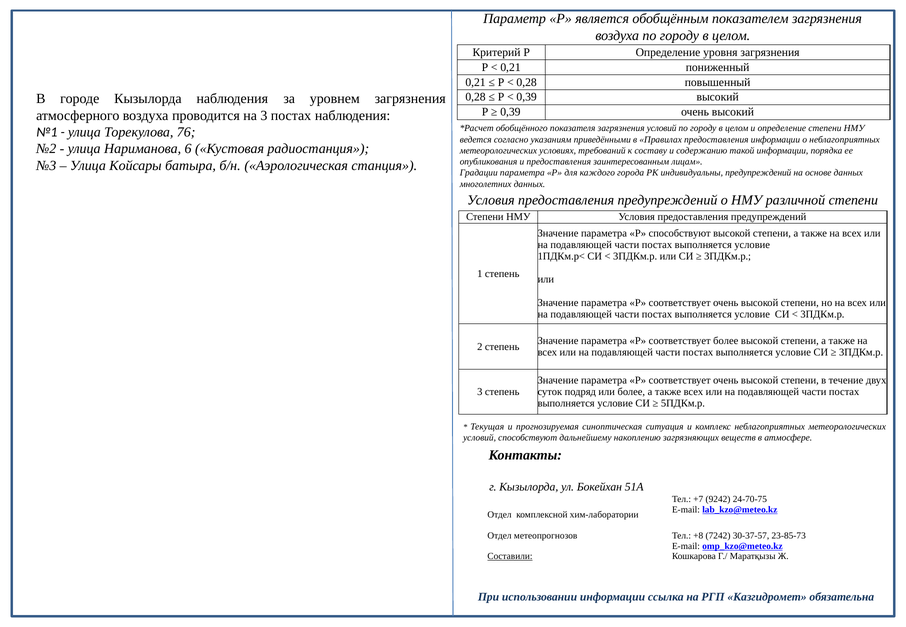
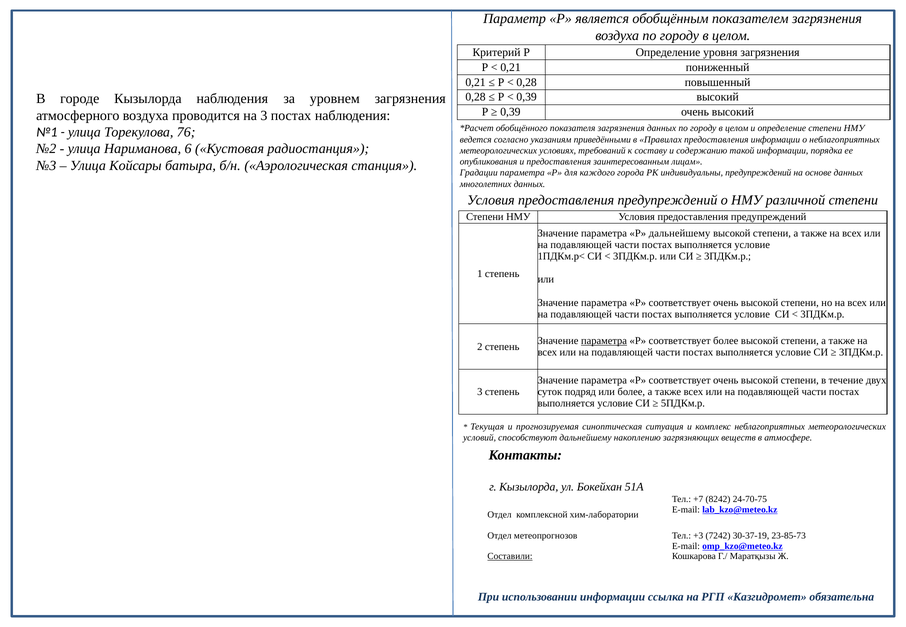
загрязнения условий: условий -> данных (662, 128)
Р способствуют: способствуют -> дальнейшему (680, 233)
параметра underline: none -> present (604, 341)
9242: 9242 -> 8242 (718, 499)
+8: +8 -> +3 (698, 536)
30-37-57: 30-37-57 -> 30-37-19 (751, 536)
